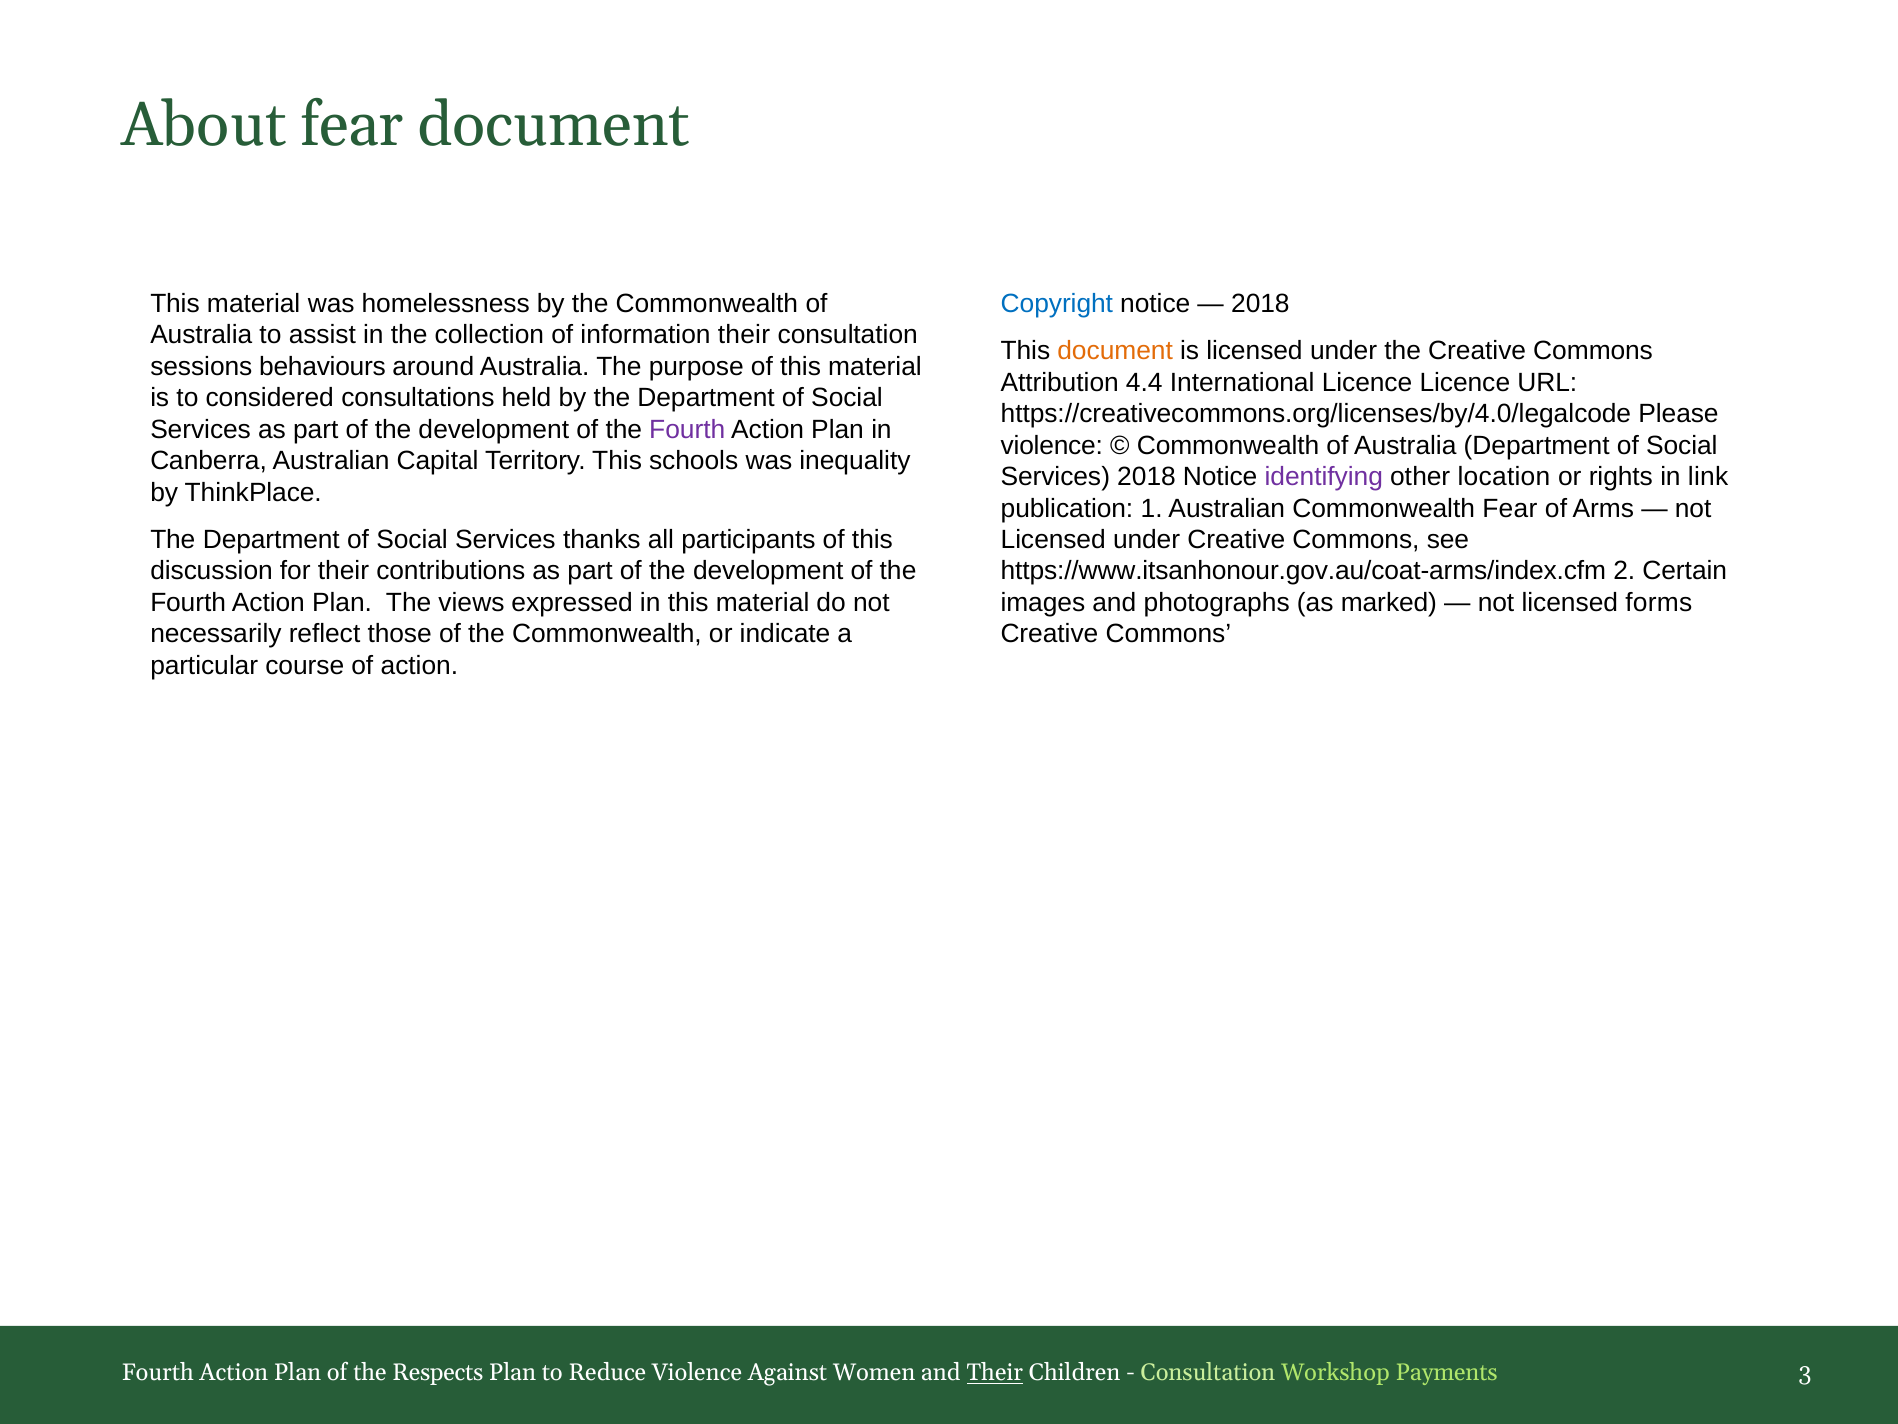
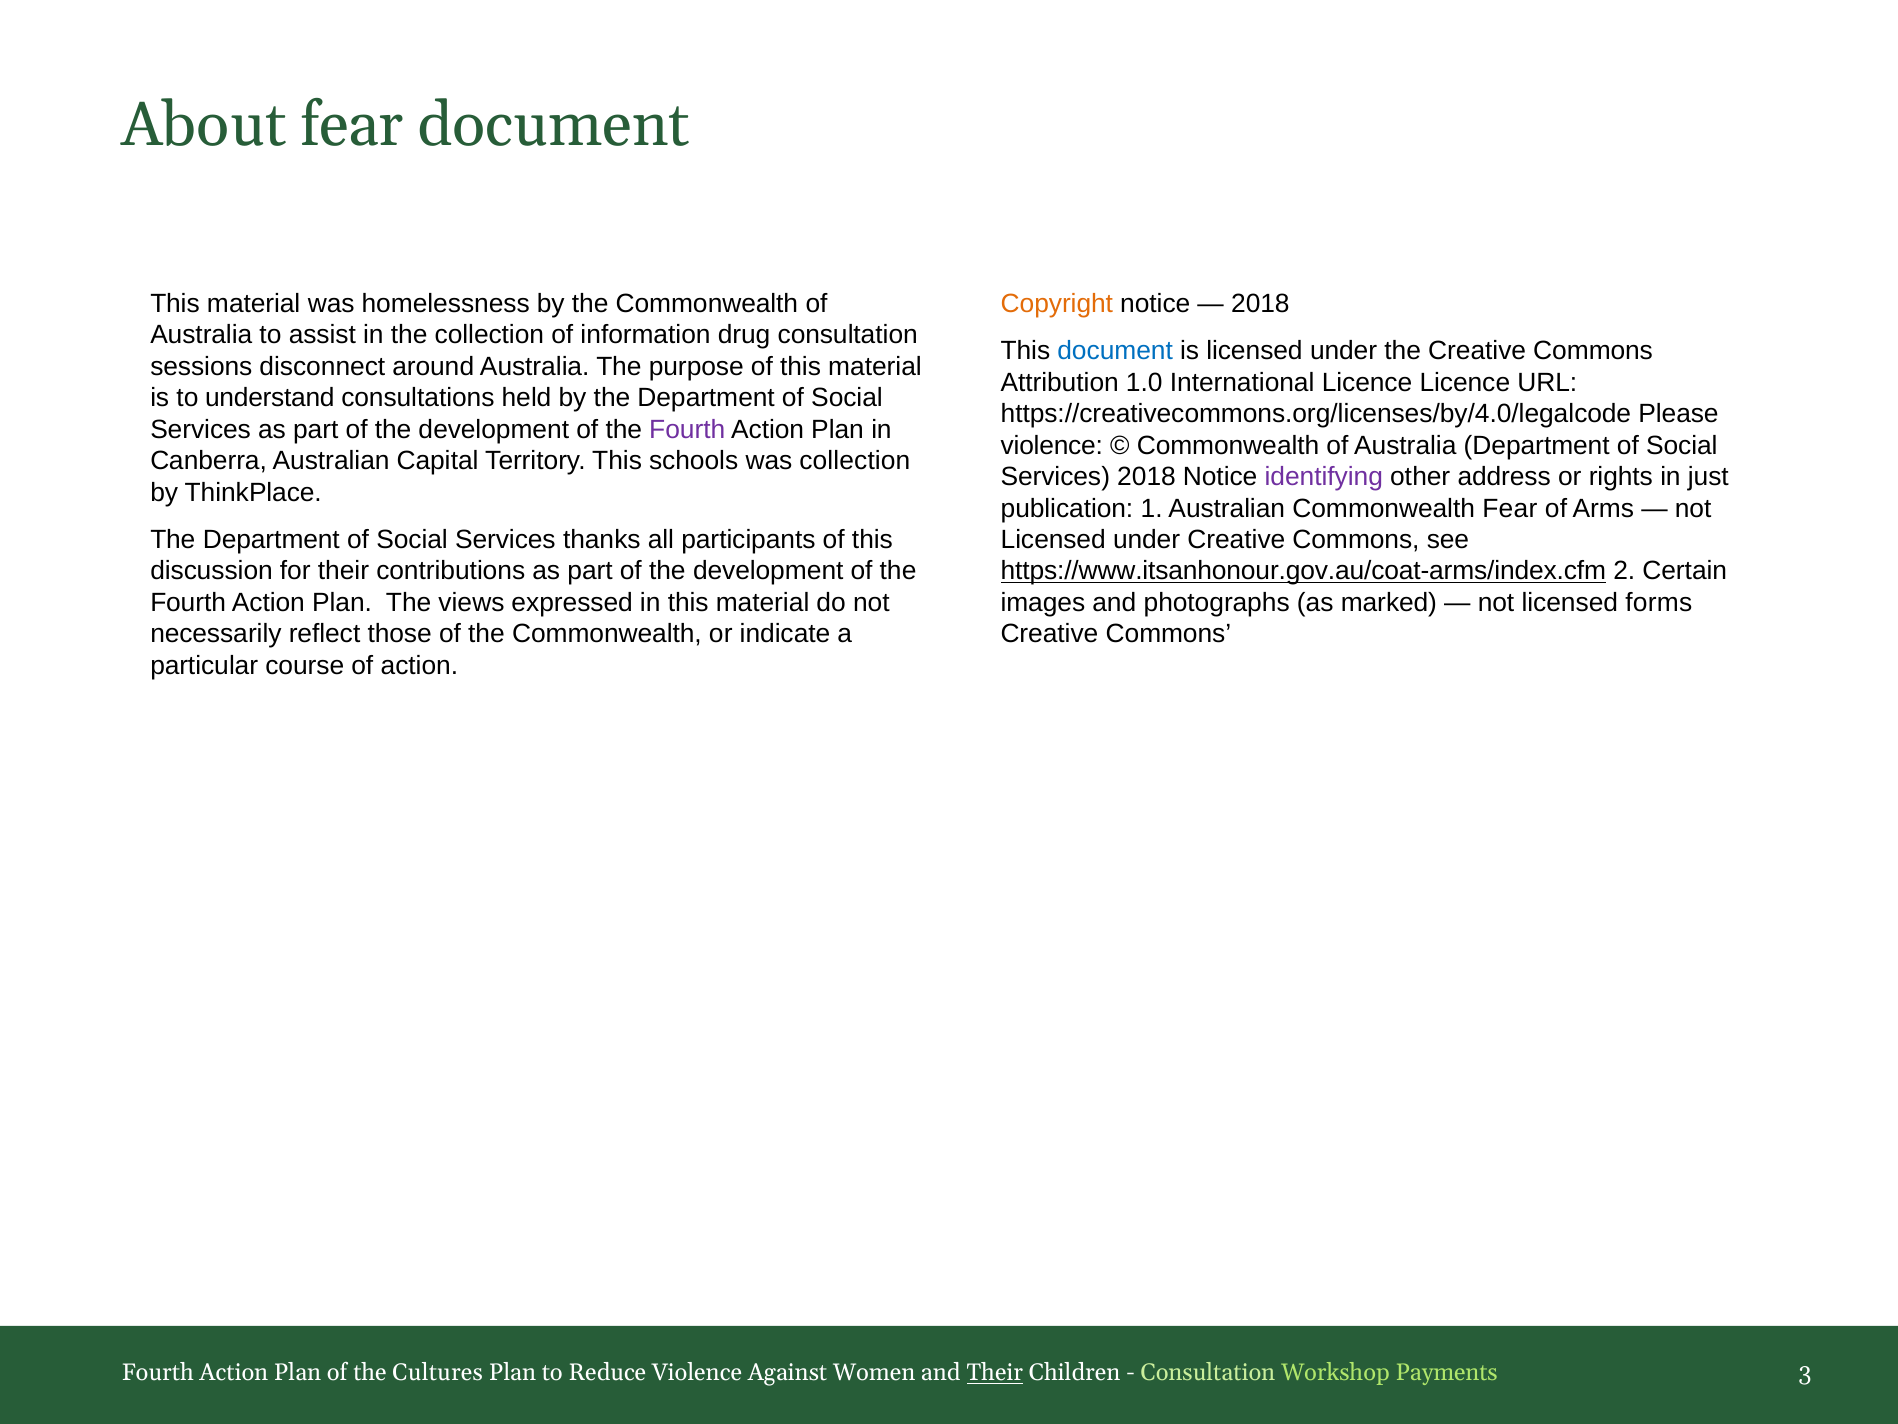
Copyright colour: blue -> orange (1057, 304)
information their: their -> drug (744, 335)
document colour: orange -> blue (1115, 351)
behaviours: behaviours -> disconnect (322, 366)
4.4: 4.4 -> 1.0 (1144, 382)
considered: considered -> understand (270, 398)
was inequality: inequality -> collection (855, 461)
location: location -> address (1504, 477)
link: link -> just (1708, 477)
https://www.itsanhonour.gov.au/coat-arms/index.cfm underline: none -> present (1303, 571)
Respects: Respects -> Cultures (438, 1373)
